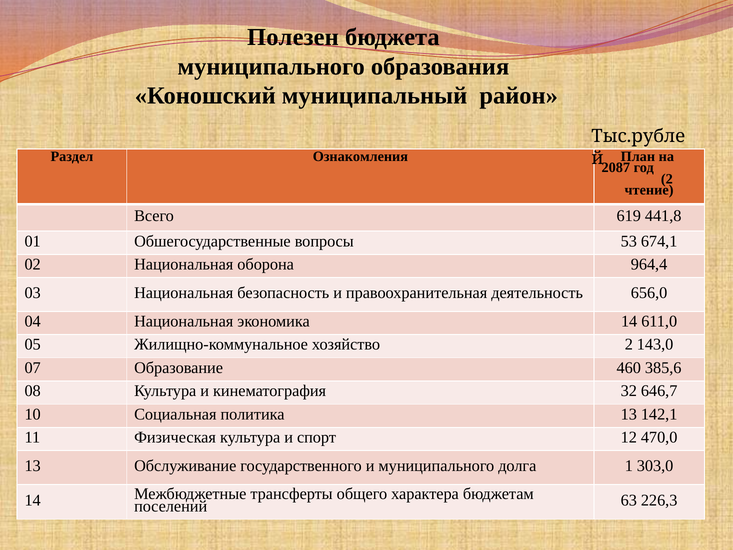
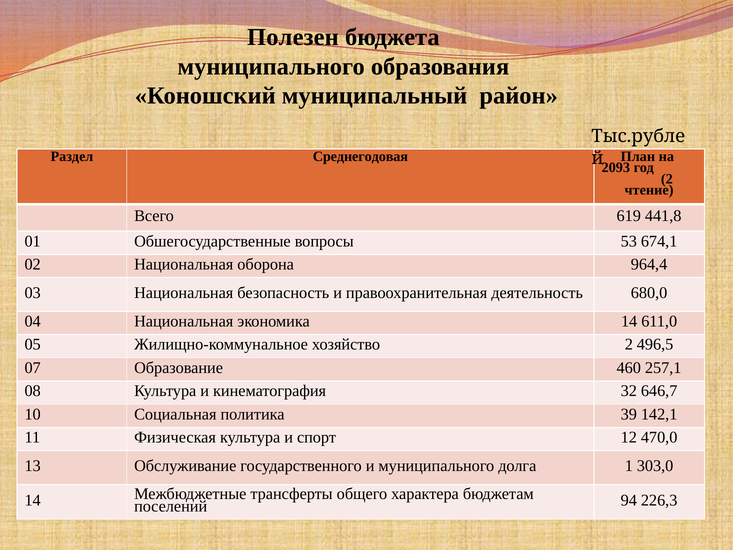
Ознакомления: Ознакомления -> Среднегодовая (360, 157)
2087: 2087 -> 2093 (616, 168)
656,0: 656,0 -> 680,0 (649, 293)
143,0: 143,0 -> 496,5 (655, 344)
385,6: 385,6 -> 257,1 (663, 368)
политика 13: 13 -> 39 (629, 414)
63: 63 -> 94 (629, 500)
